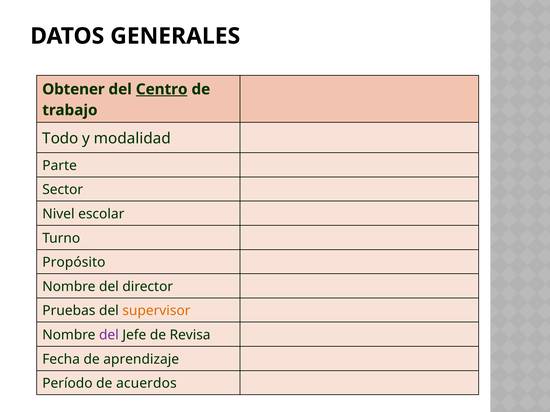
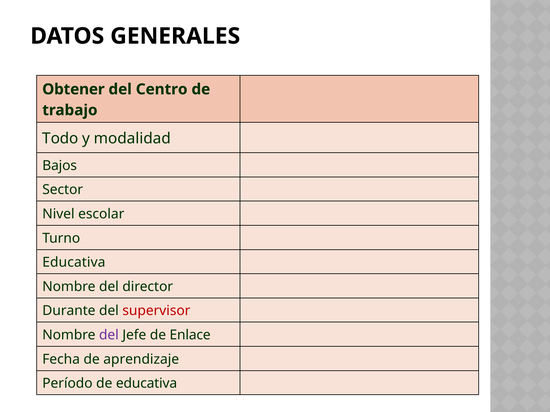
Centro underline: present -> none (162, 89)
Parte: Parte -> Bajos (60, 166)
Propósito: Propósito -> Educativa (74, 263)
Pruebas: Pruebas -> Durante (69, 311)
supervisor colour: orange -> red (156, 311)
Revisa: Revisa -> Enlace (190, 335)
de acuerdos: acuerdos -> educativa (147, 384)
